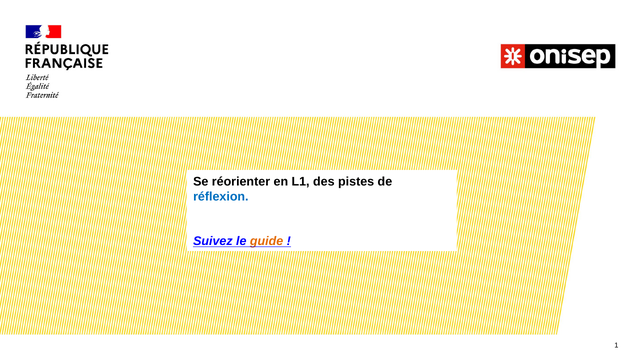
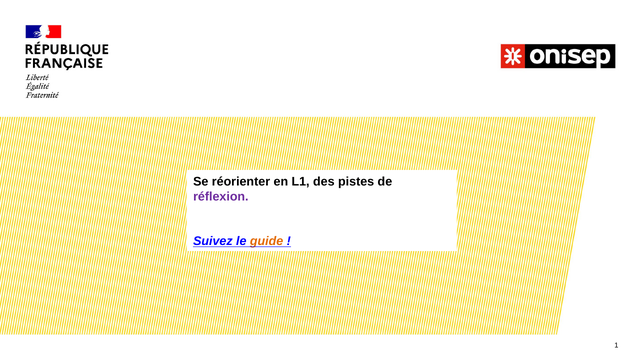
réflexion colour: blue -> purple (221, 197)
